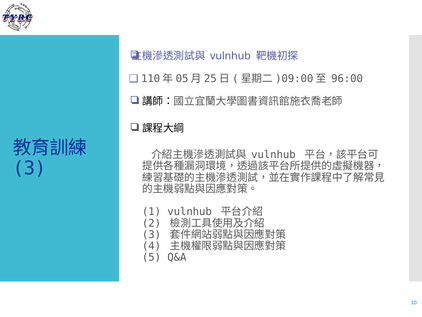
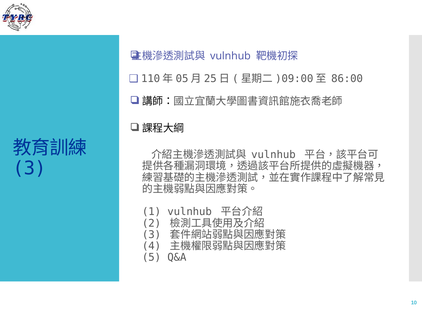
96:00: 96:00 -> 86:00 (347, 79)
